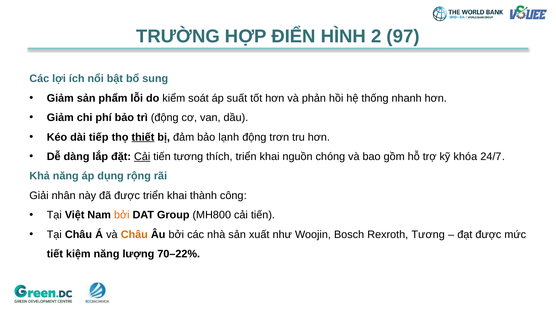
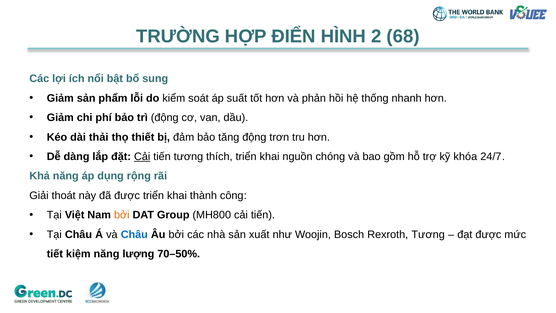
97: 97 -> 68 (403, 36)
tiếp: tiếp -> thải (99, 137)
thiết underline: present -> none (143, 137)
lạnh: lạnh -> tăng (229, 137)
nhân: nhân -> thoát (64, 195)
Châu colour: orange -> blue (134, 234)
70–22%: 70–22% -> 70–50% (179, 254)
